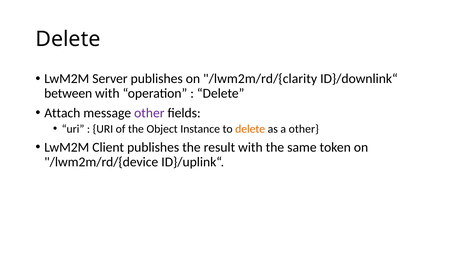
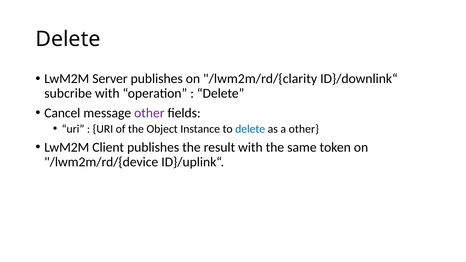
between: between -> subcribe (68, 93)
Attach: Attach -> Cancel (62, 113)
delete colour: orange -> blue (250, 129)
